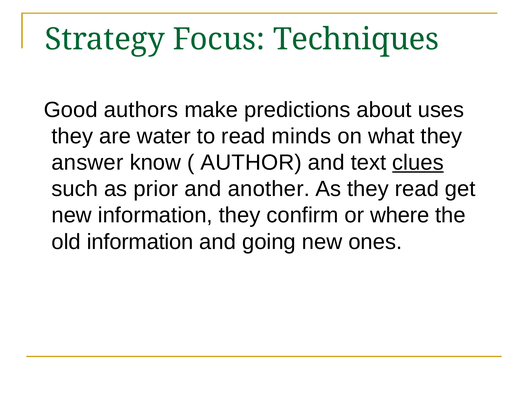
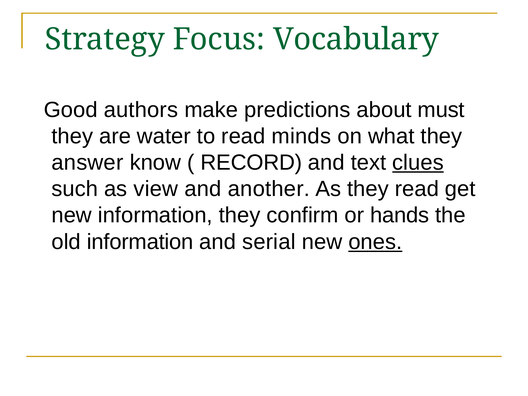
Techniques: Techniques -> Vocabulary (356, 39)
uses: uses -> must (441, 110)
AUTHOR: AUTHOR -> RECORD (251, 163)
prior: prior -> view (156, 189)
where: where -> hands (400, 215)
going: going -> serial (269, 242)
ones underline: none -> present (375, 242)
